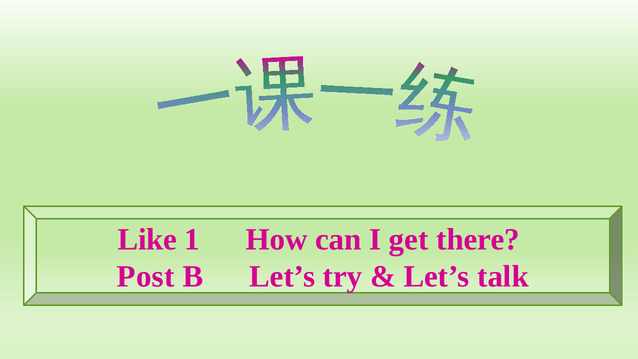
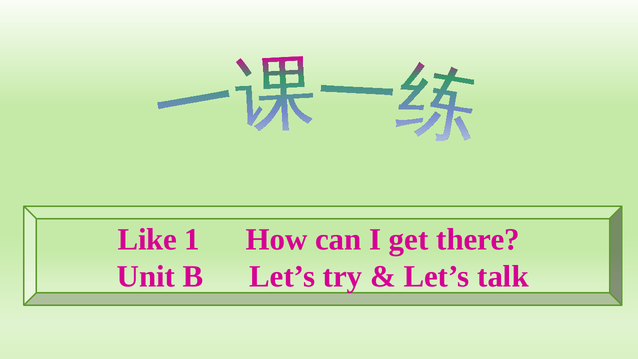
Post: Post -> Unit (146, 276)
